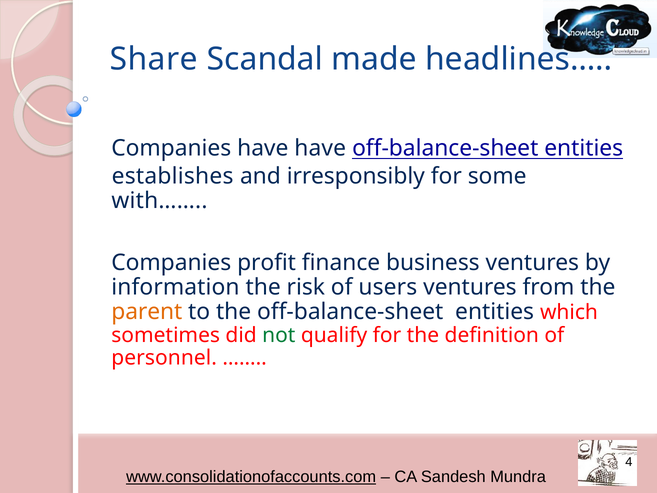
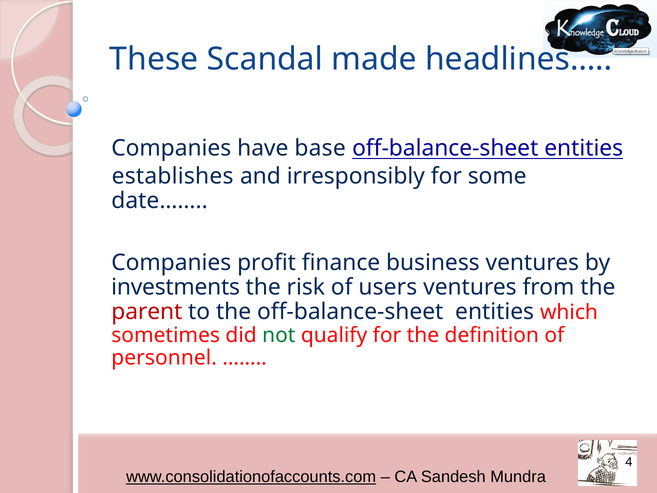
Share: Share -> These (154, 59)
have have: have -> base (320, 148)
with……: with…… -> date…… (160, 201)
information: information -> investments (176, 287)
parent colour: orange -> red (147, 312)
